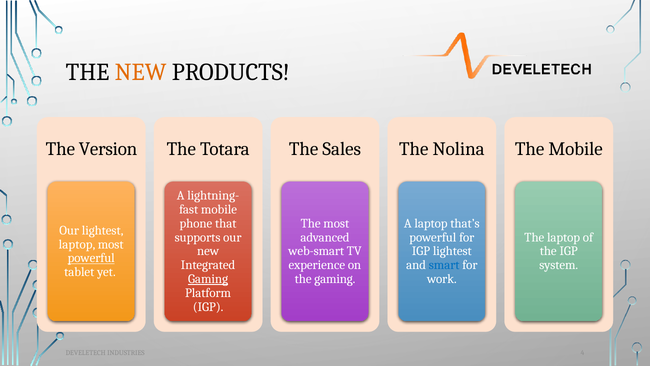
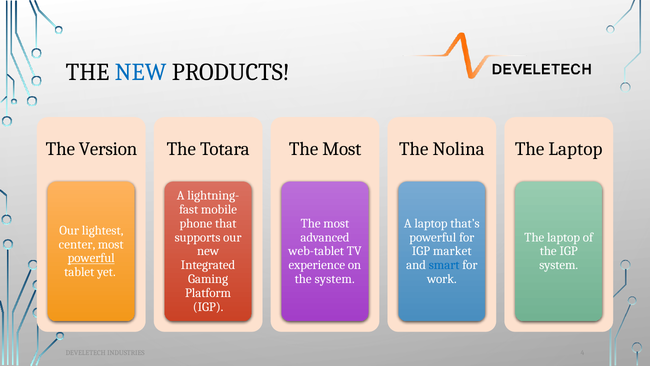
NEW colour: orange -> blue (141, 72)
Sales: Sales -> Most (342, 149)
Mobile: Mobile -> Laptop (575, 149)
laptop: laptop -> center (77, 244)
web-smart: web-smart -> web-tablet (316, 251)
IGP lightest: lightest -> market (452, 251)
Gaming underline: present -> none (208, 279)
the gaming: gaming -> system (335, 279)
